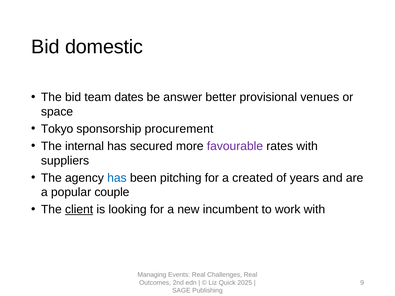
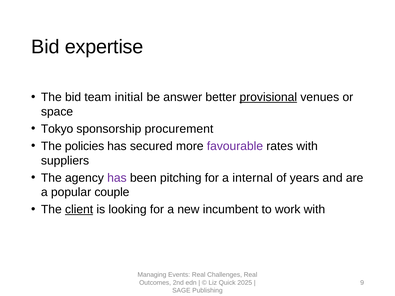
domestic: domestic -> expertise (104, 47)
dates: dates -> initial (129, 97)
provisional underline: none -> present (268, 97)
internal: internal -> policies (85, 146)
has colour: blue -> purple (117, 178)
created: created -> internal (253, 178)
